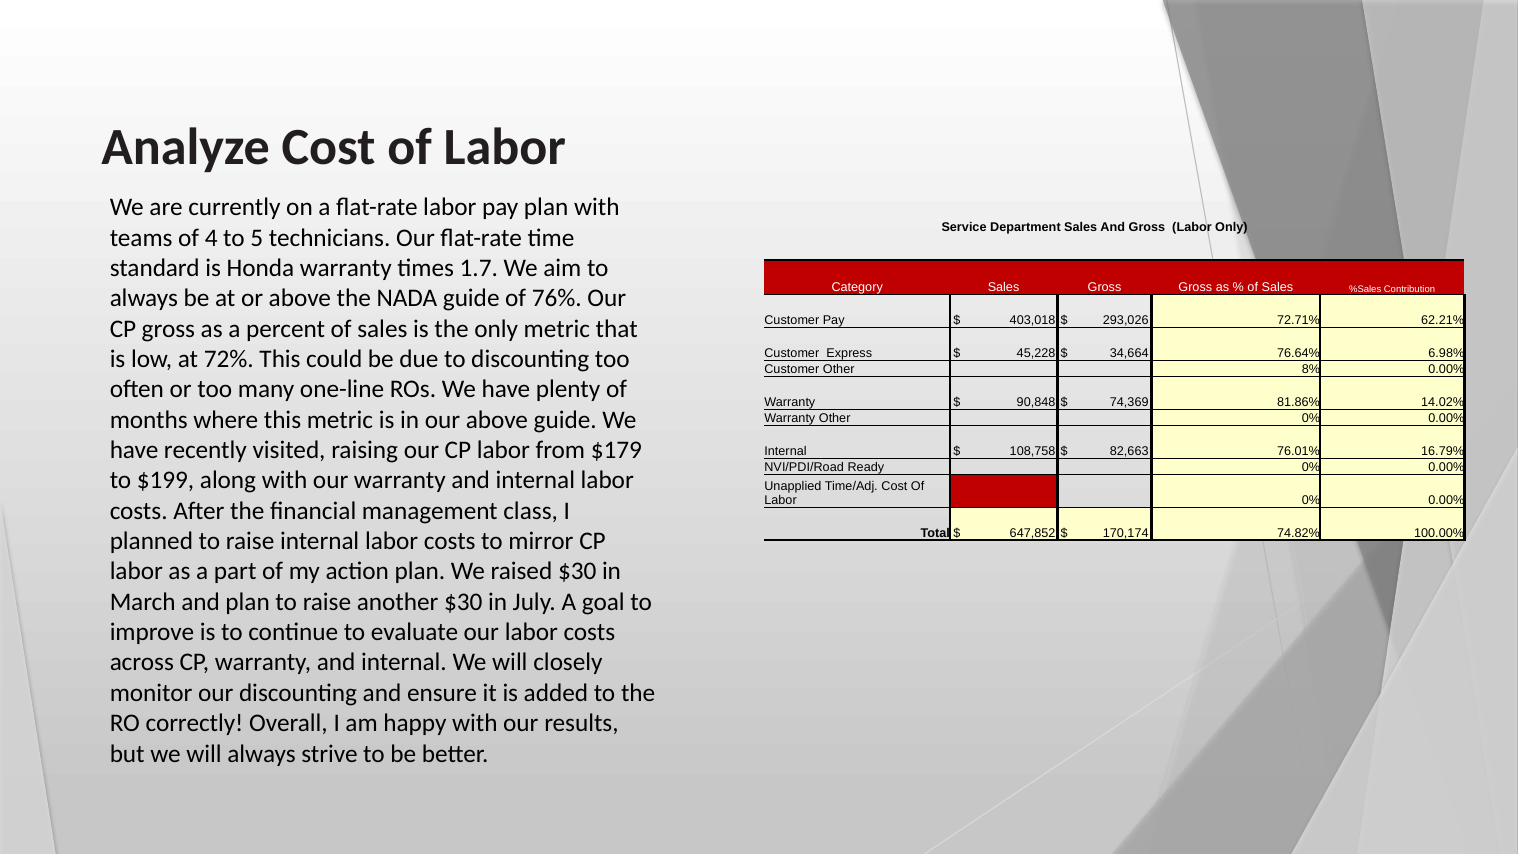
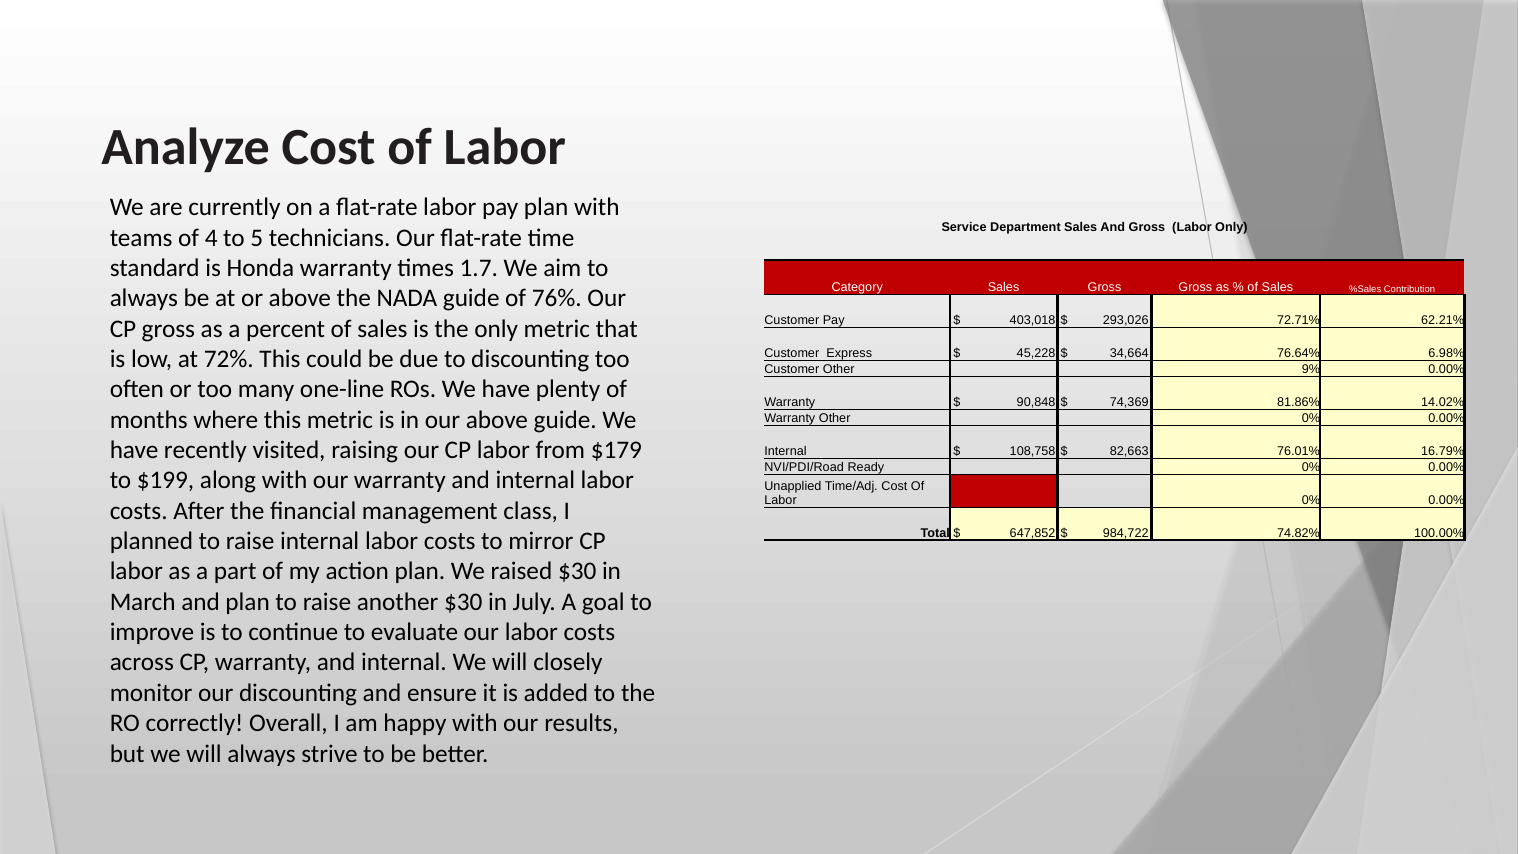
8%: 8% -> 9% (1311, 369)
170,174: 170,174 -> 984,722 (1126, 533)
